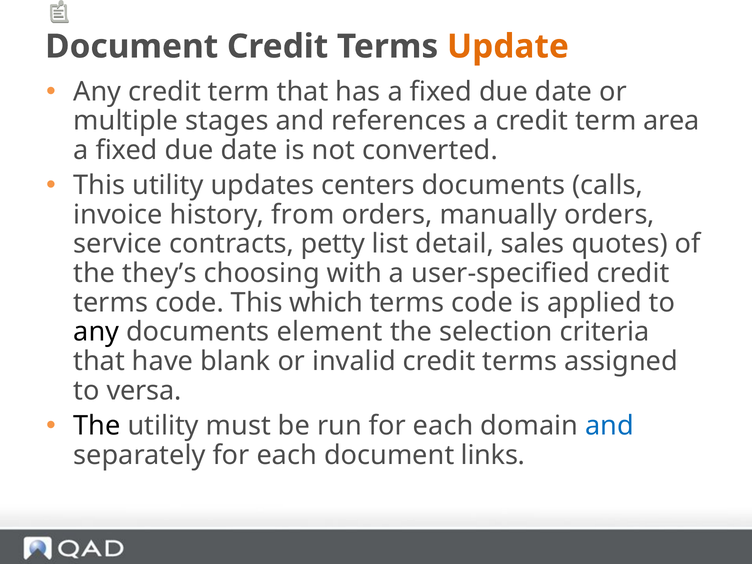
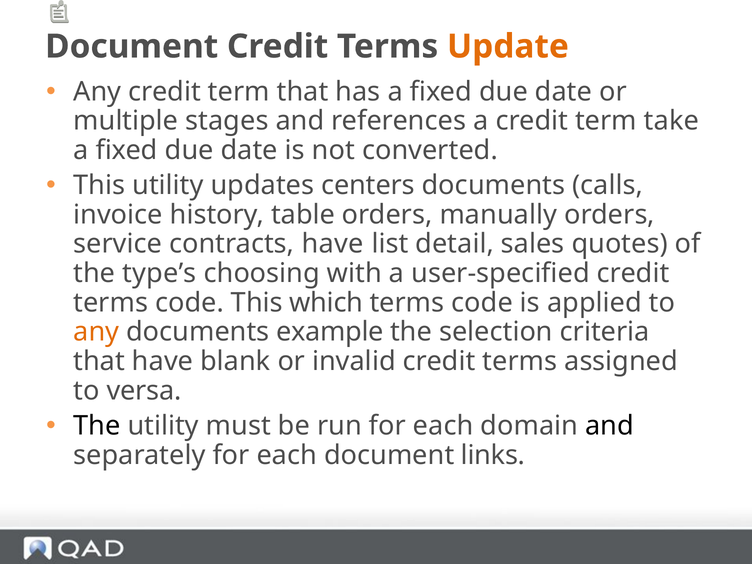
area: area -> take (671, 121)
from: from -> table (303, 215)
contracts petty: petty -> have (333, 244)
they’s: they’s -> type’s (159, 273)
any colour: black -> orange (96, 332)
element: element -> example (330, 332)
and colour: blue -> black (609, 426)
